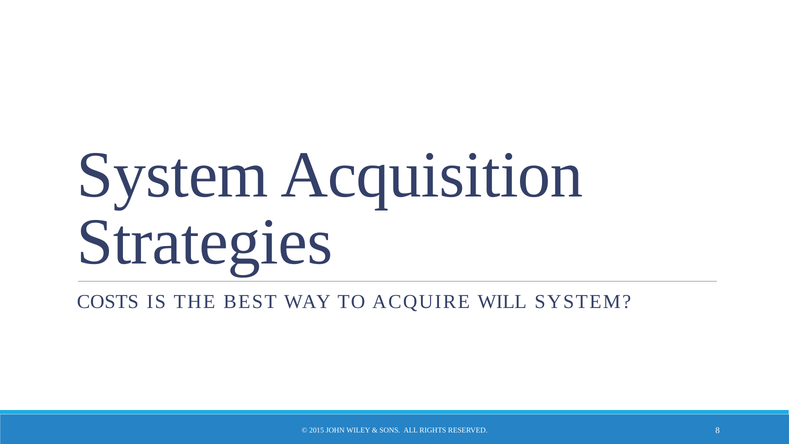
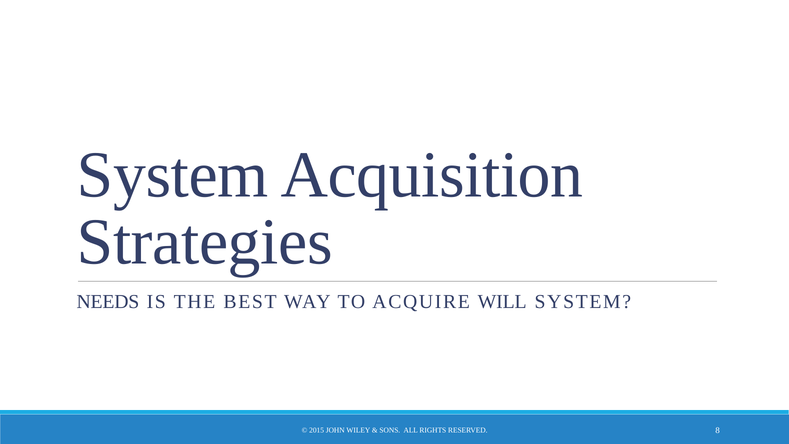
COSTS: COSTS -> NEEDS (108, 302)
